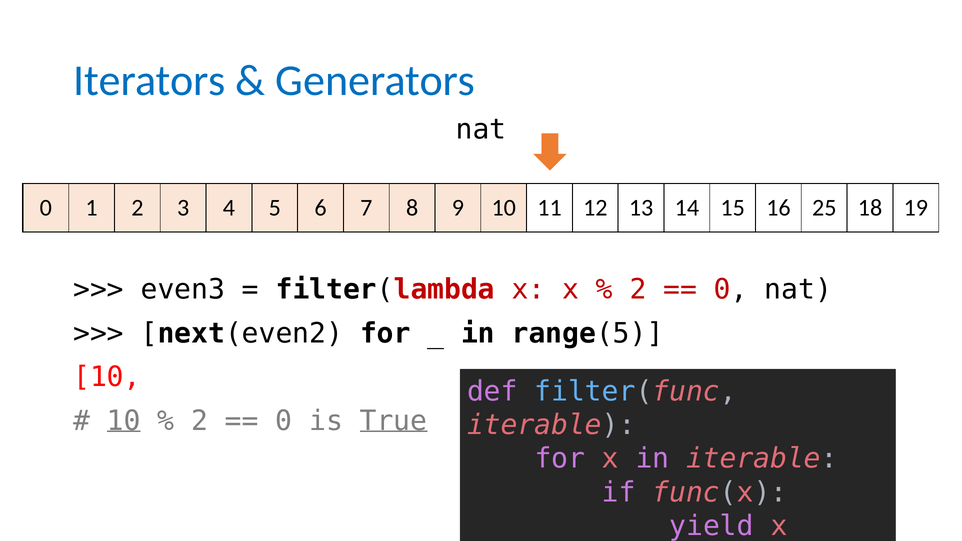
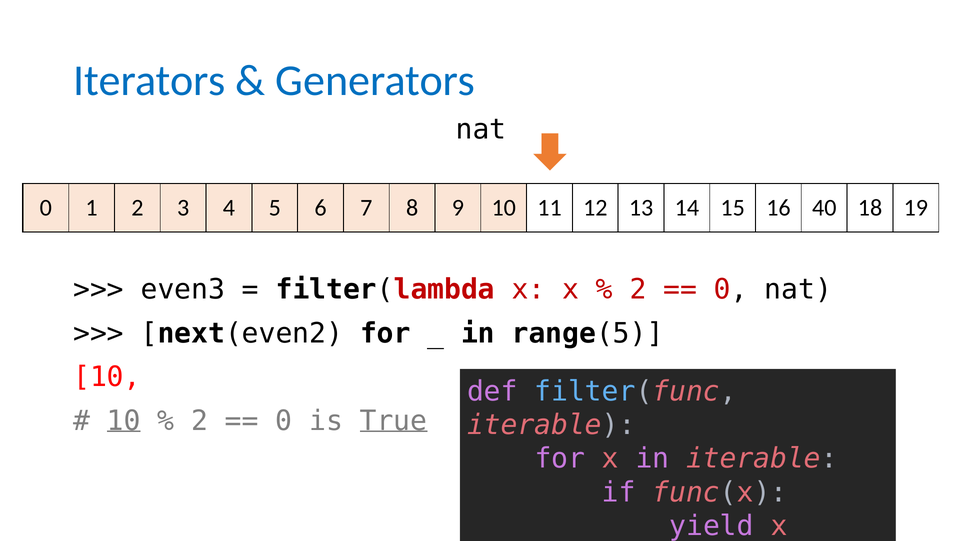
25: 25 -> 40 (824, 208)
